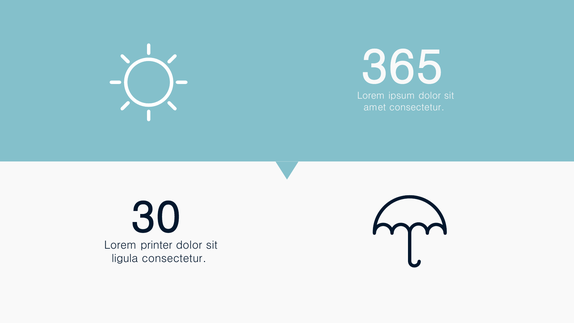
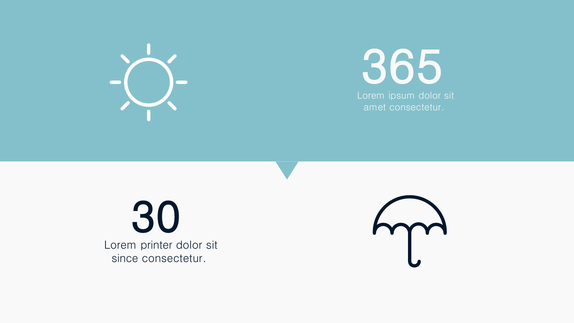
ligula: ligula -> since (125, 259)
